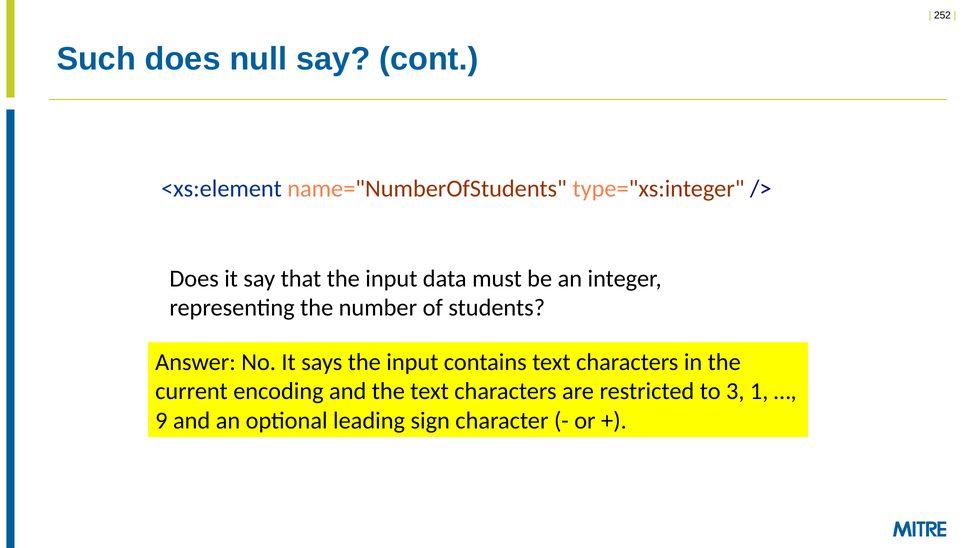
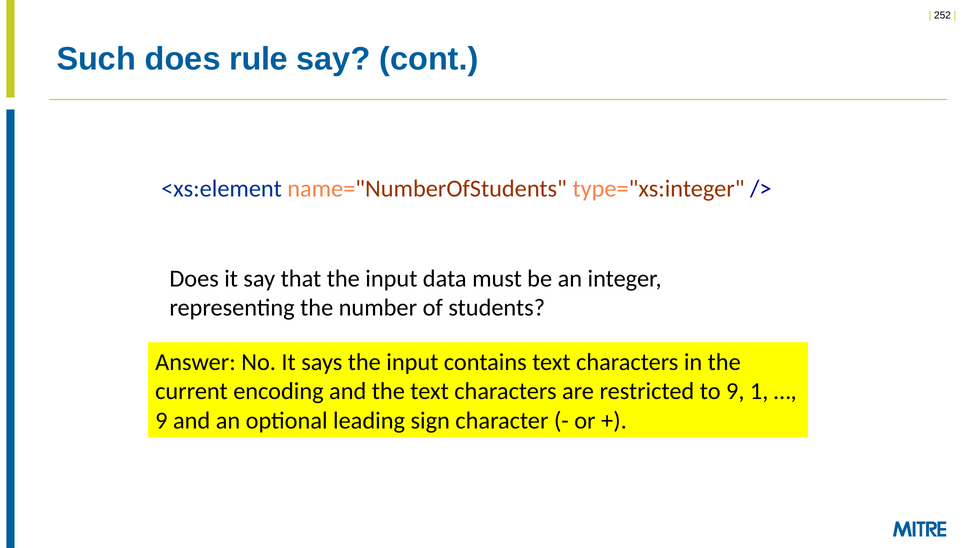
null: null -> rule (259, 59)
to 3: 3 -> 9 (735, 391)
